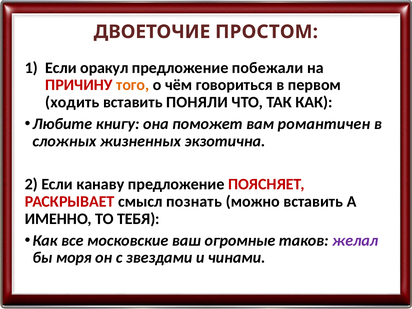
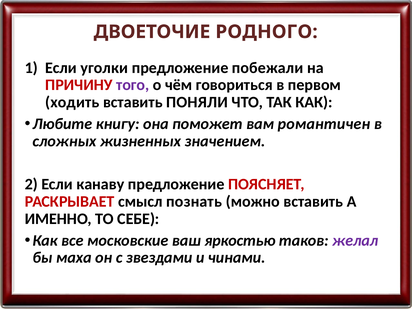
ПРОСТОМ: ПРОСТОМ -> РОДНОГО (267, 32)
оракул: оракул -> уголки (104, 68)
того colour: orange -> purple (133, 85)
экзотична: экзотична -> значением (225, 141)
ТЕБЯ: ТЕБЯ -> СЕБЕ (138, 219)
огромные: огромные -> яркостью (240, 240)
моря: моря -> маха (74, 258)
